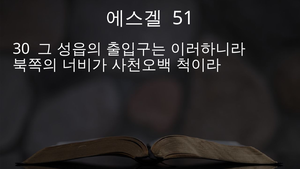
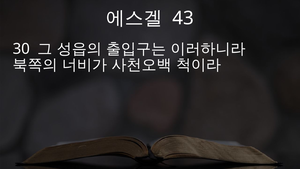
51: 51 -> 43 (183, 18)
